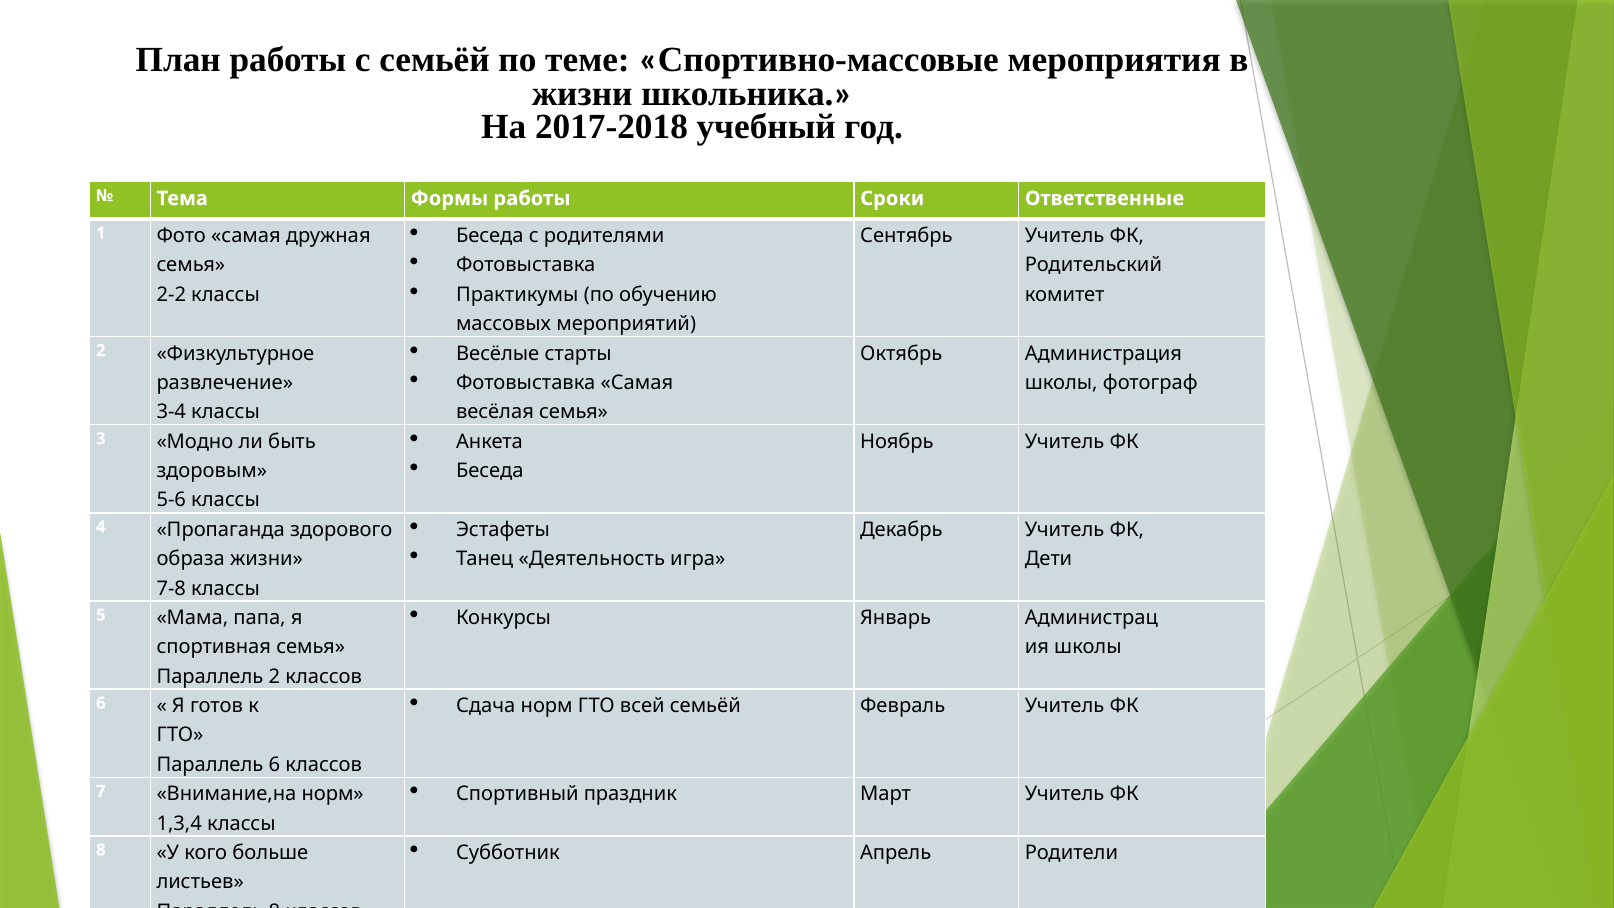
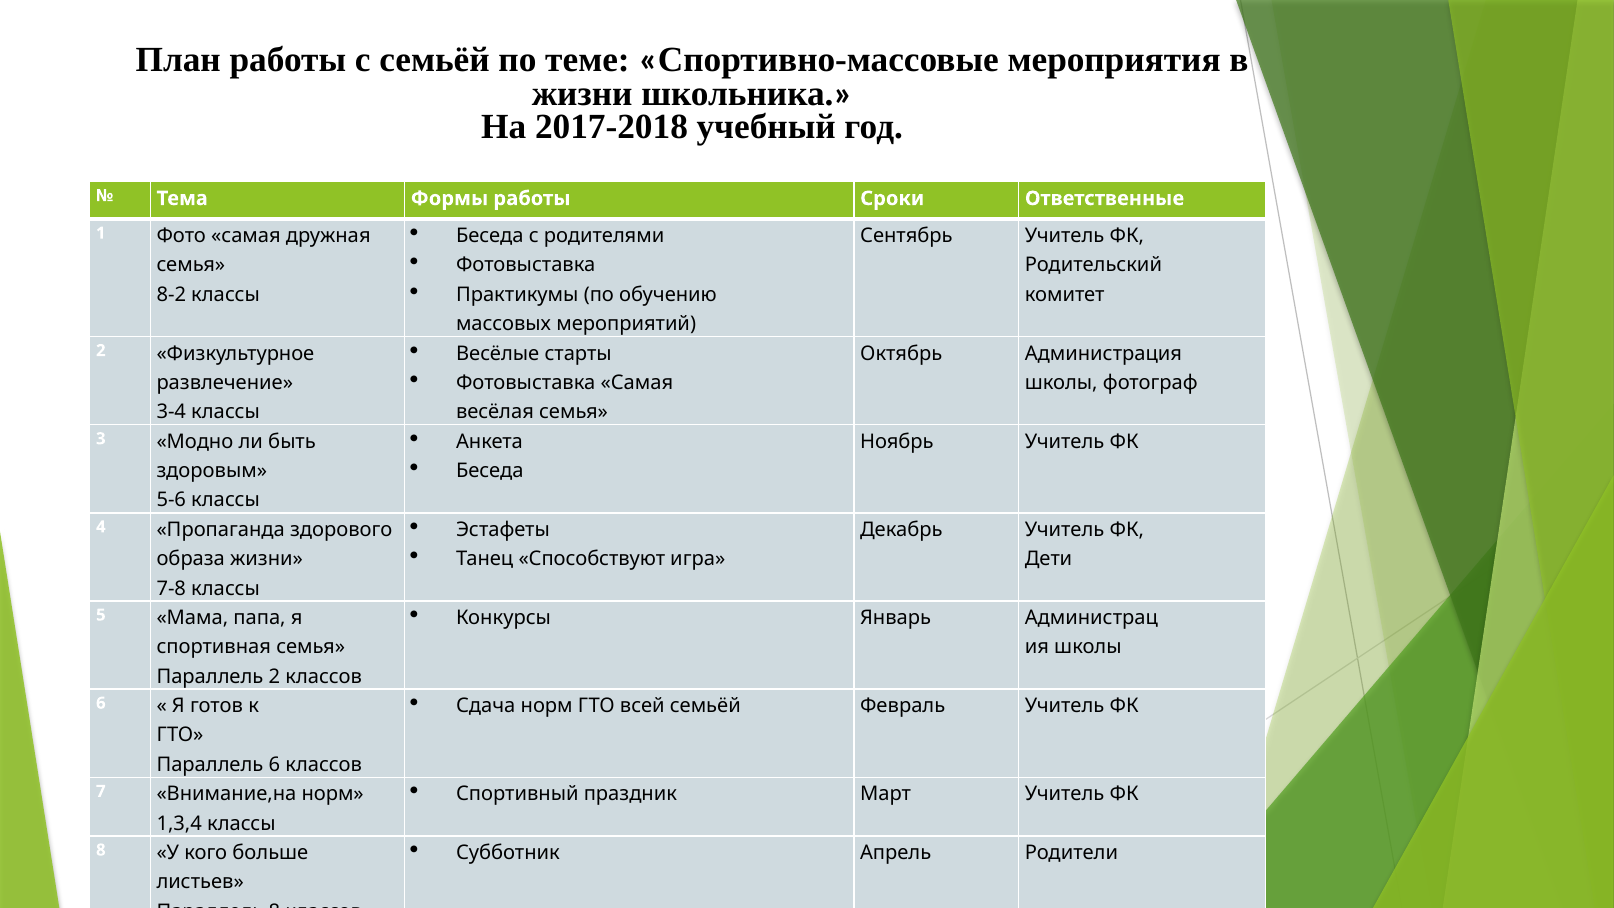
2-2: 2-2 -> 8-2 (171, 295)
Деятельность: Деятельность -> Способствуют (592, 559)
